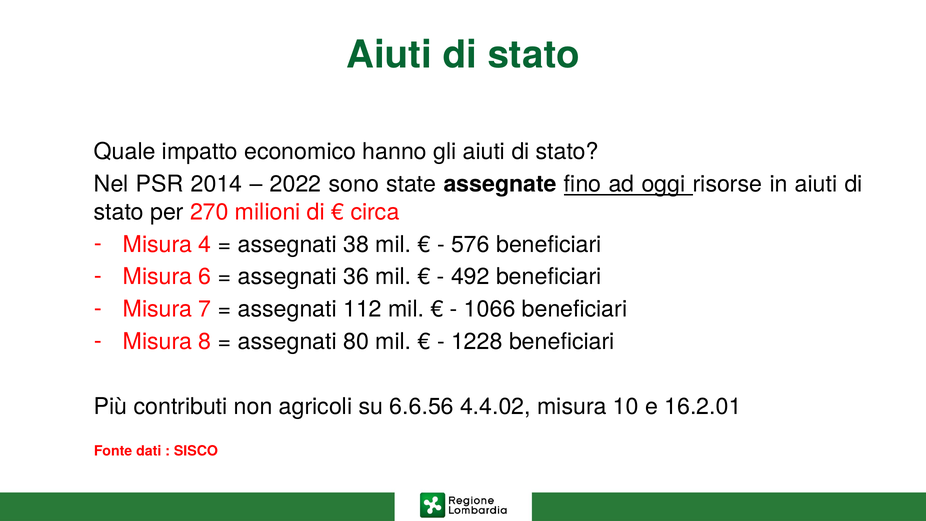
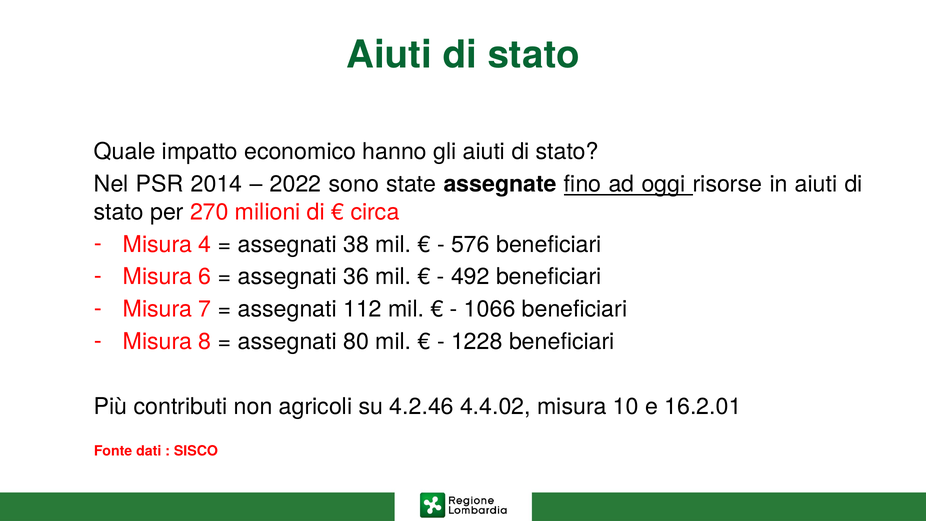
6.6.56: 6.6.56 -> 4.2.46 (422, 406)
